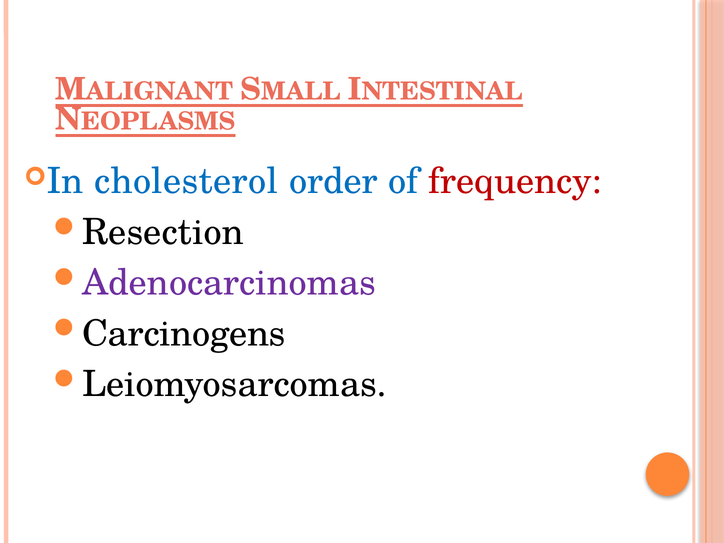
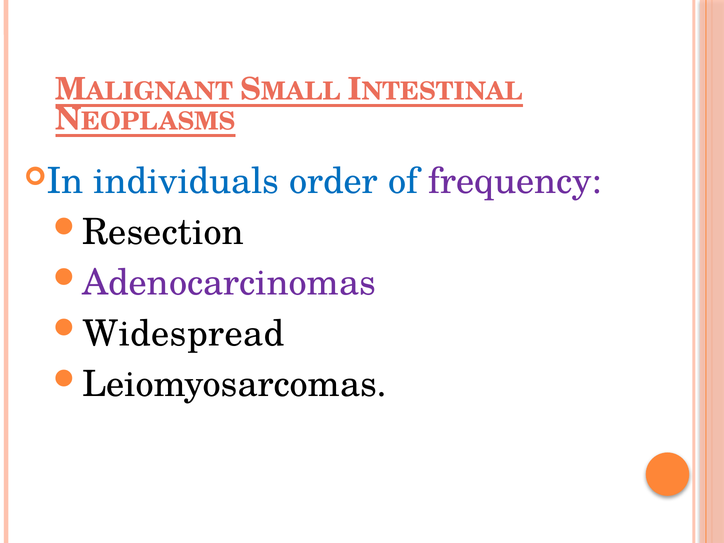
cholesterol: cholesterol -> individuals (186, 182)
frequency colour: red -> purple (515, 182)
Carcinogens: Carcinogens -> Widespread (184, 334)
